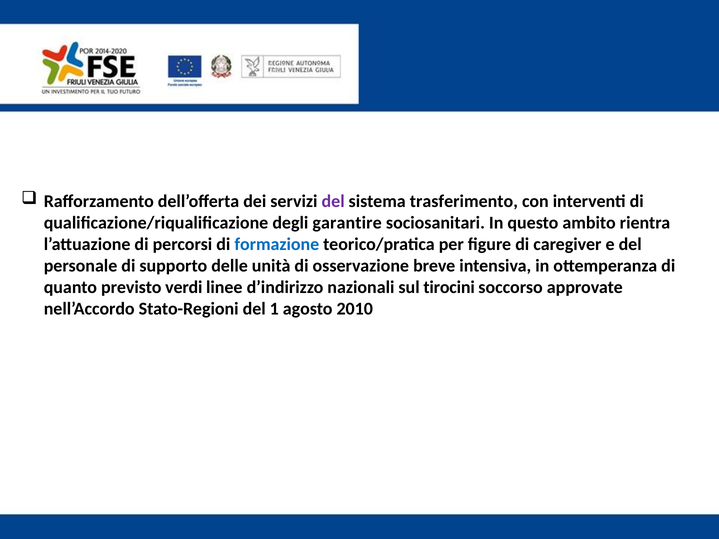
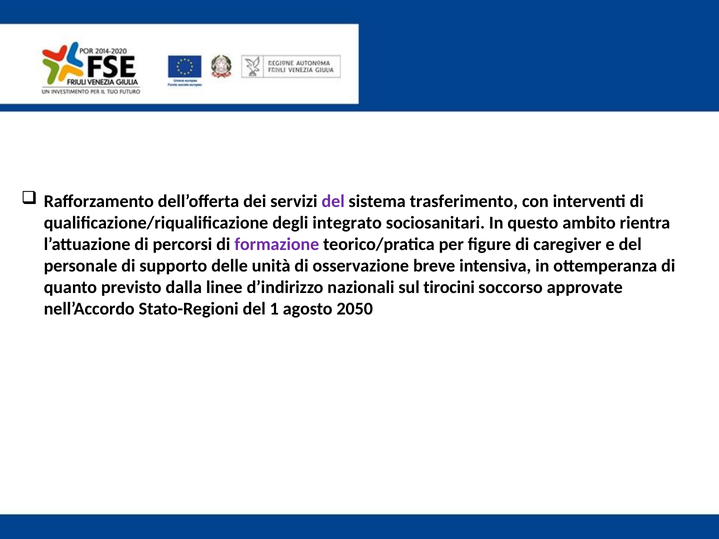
garantire: garantire -> integrato (347, 223)
formazione colour: blue -> purple (277, 244)
verdi: verdi -> dalla (184, 288)
2010: 2010 -> 2050 (355, 309)
